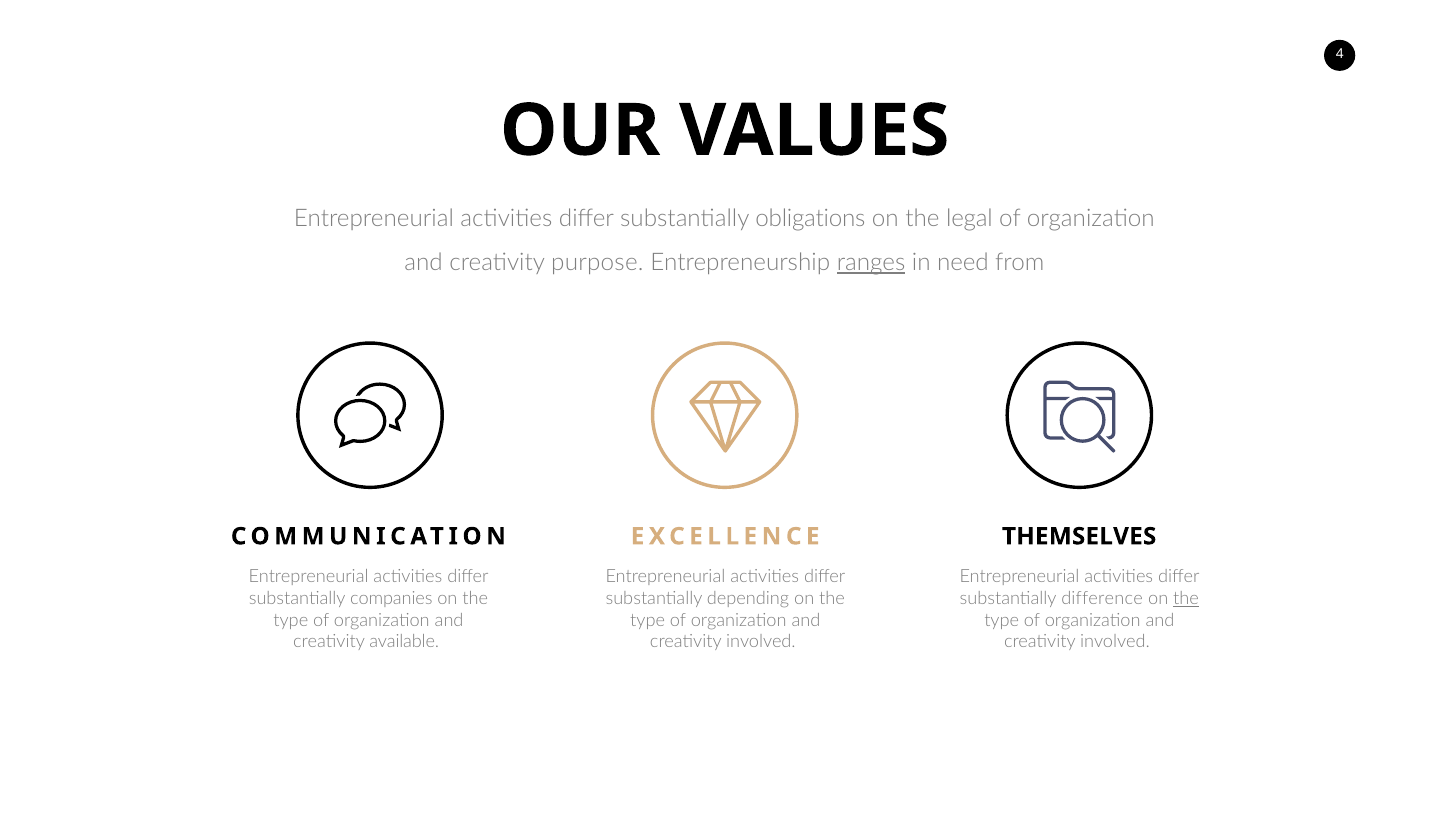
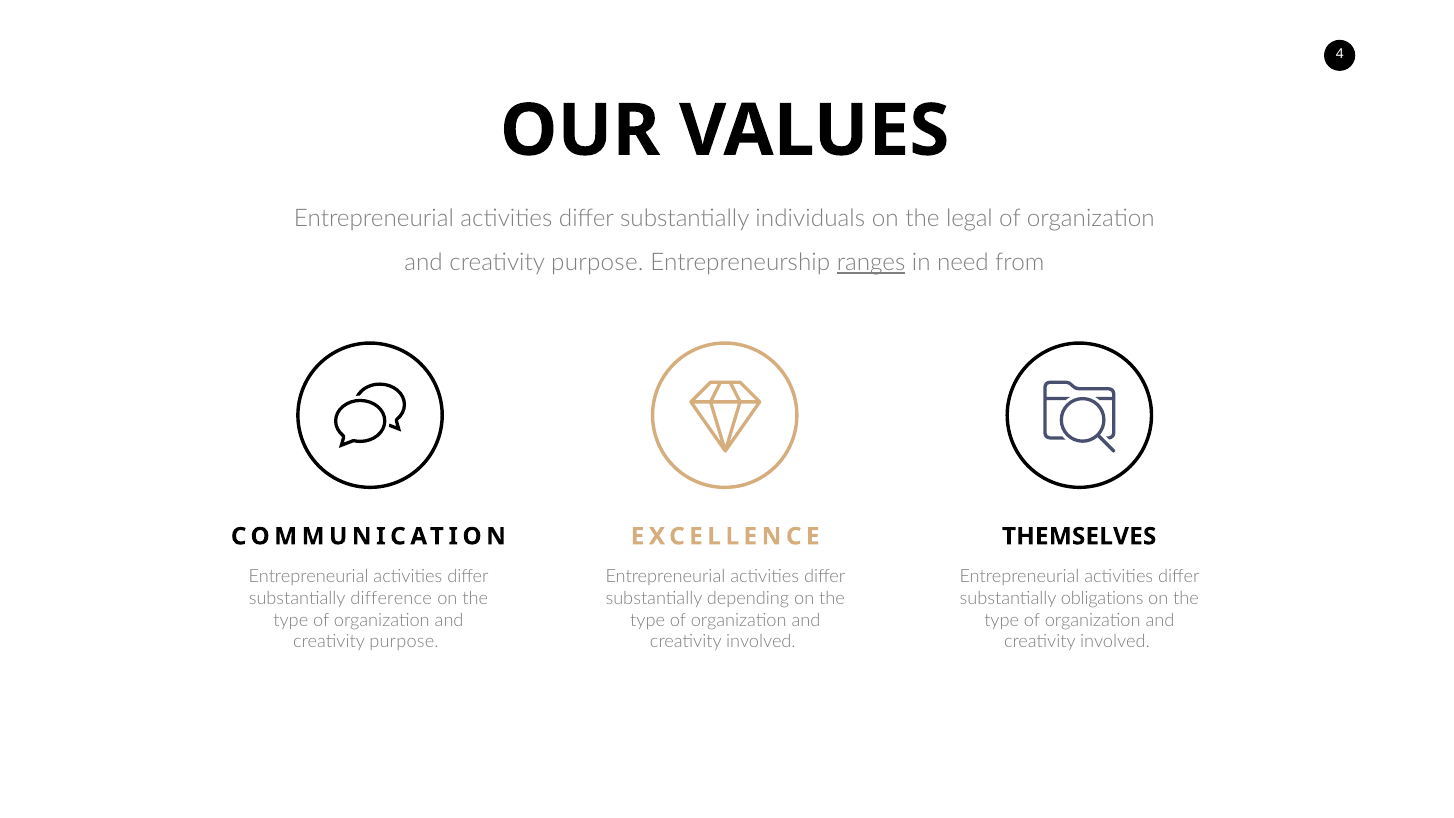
obligations: obligations -> individuals (810, 219)
companies: companies -> difference (391, 598)
difference: difference -> obligations (1102, 598)
the underline: present -> none (1186, 598)
available: available -> purpose (404, 642)
